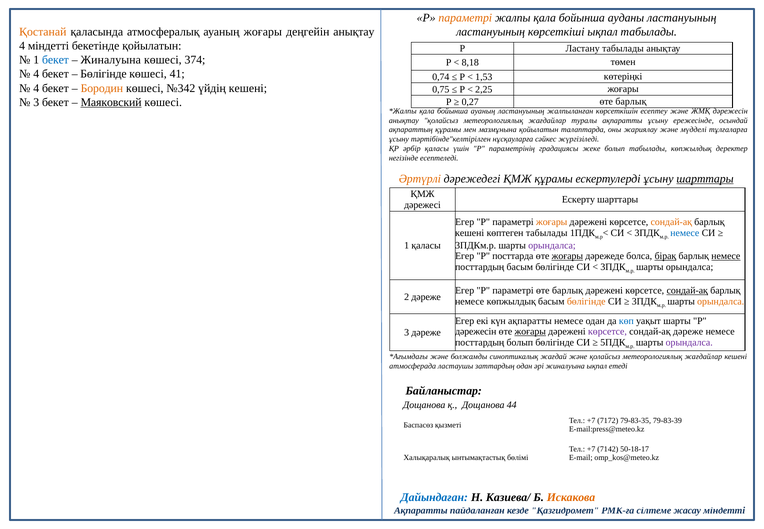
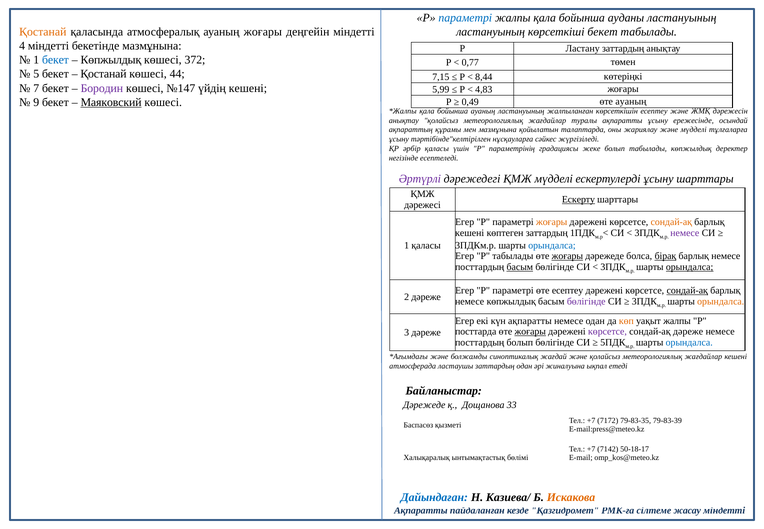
параметрі colour: orange -> blue (465, 18)
деңгейін анықтау: анықтау -> міндетті (354, 32)
көрсеткіші ықпал: ықпал -> бекет (603, 32)
бекетінде қойылатын: қойылатын -> мазмұнына (152, 46)
Ластану табылады: табылады -> заттардың (623, 48)
Жиналуына: Жиналуына -> Көпжылдық (111, 60)
374: 374 -> 372 (195, 60)
8,18: 8,18 -> 0,77 (470, 63)
4: 4 -> 5 (36, 74)
Бөлігінде: Бөлігінде -> Қостанай (104, 74)
41: 41 -> 44 (177, 74)
0,74: 0,74 -> 7,15 (441, 77)
1,53: 1,53 -> 8,44 (484, 77)
4: 4 -> 7 (36, 88)
Бородин colour: orange -> purple (102, 88)
№342: №342 -> №147 (181, 88)
0,75: 0,75 -> 5,99 (441, 89)
2,25: 2,25 -> 4,83 (484, 89)
3: 3 -> 9 (36, 102)
0,27: 0,27 -> 0,49 (470, 102)
барлық: барлық -> ауаның (631, 102)
Әртүрлі colour: orange -> purple (420, 179)
ҚМЖ құрамы: құрамы -> мүдделі (554, 179)
шарттары underline: present -> none (705, 179)
Ескерту underline: none -> present (578, 199)
көптеген табылады: табылады -> заттардың (547, 233)
немесе colour: blue -> purple (685, 233)
орындалса colour: purple -> blue (552, 245)
P посттарда: посттарда -> табылады (513, 256)
немесе underline: present -> none (726, 256)
басым underline: none -> present (520, 267)
орындалса underline: none -> present (690, 267)
параметрі өте барлық: барлық -> есептеу (568, 291)
бөлігінде colour: orange -> purple (586, 301)
көп colour: blue -> orange (626, 321)
уақыт шарты: шарты -> жалпы (677, 321)
дәрежесін: дәрежесін -> посттарда (476, 332)
орындалса colour: purple -> blue (689, 342)
Дощанова: Дощанова -> Дәрежеде (424, 405)
44: 44 -> 33 (512, 405)
